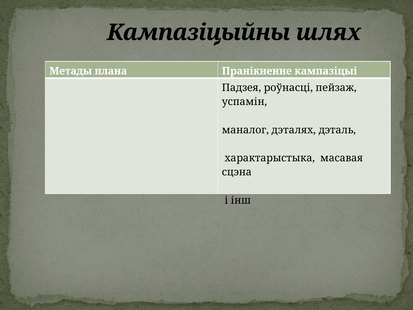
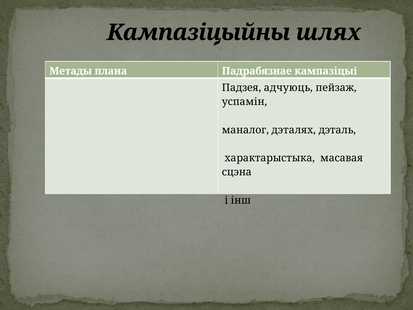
Пранікненне: Пранікненне -> Падрабязнае (257, 71)
роўнасці: роўнасці -> адчуюць (288, 88)
